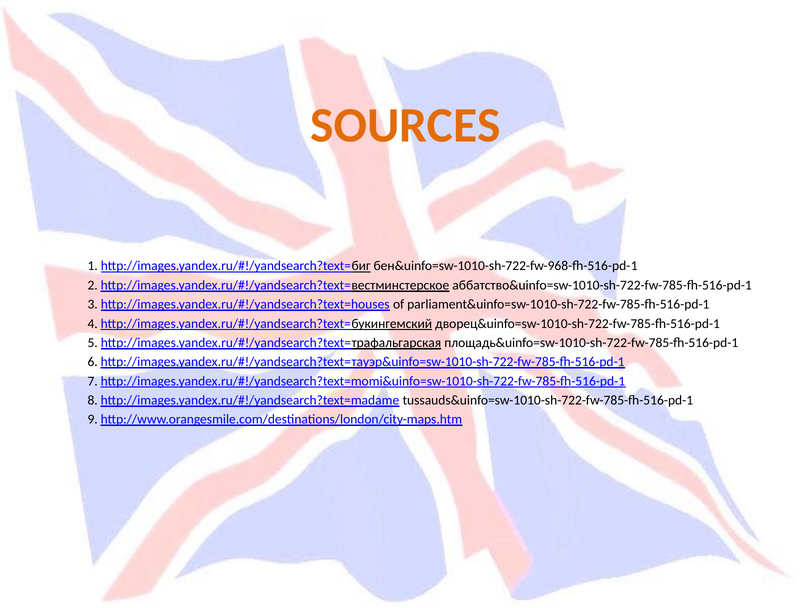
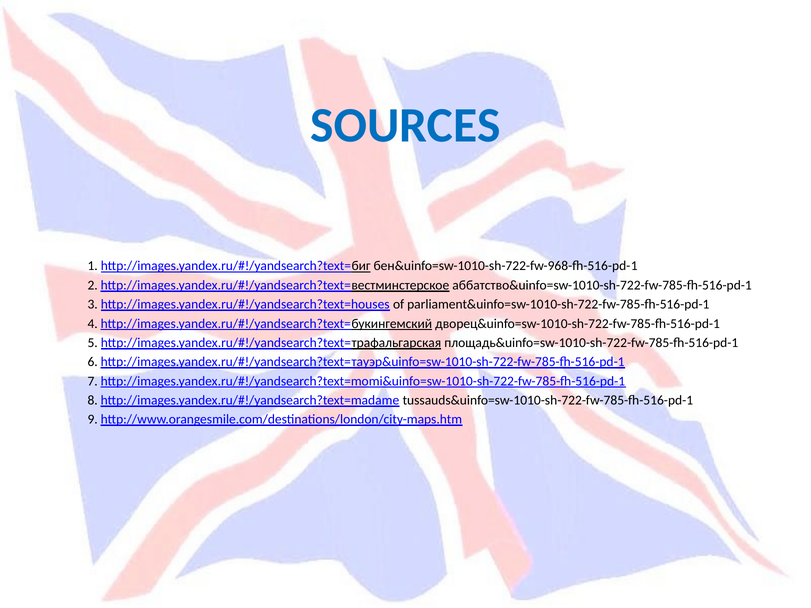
SOURCES colour: orange -> blue (405, 126)
